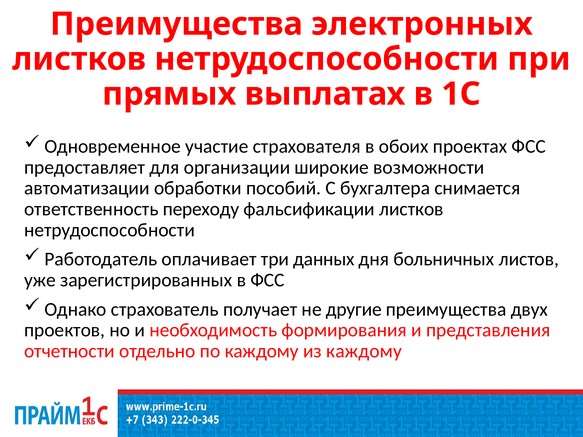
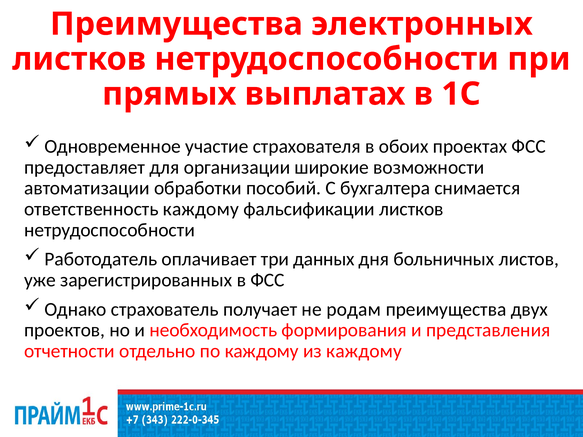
ответственность переходу: переходу -> каждому (201, 209)
другие: другие -> родам (354, 309)
